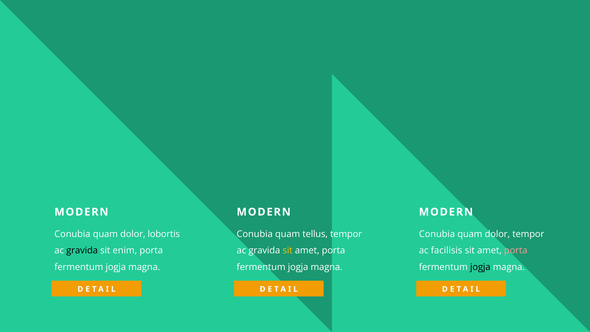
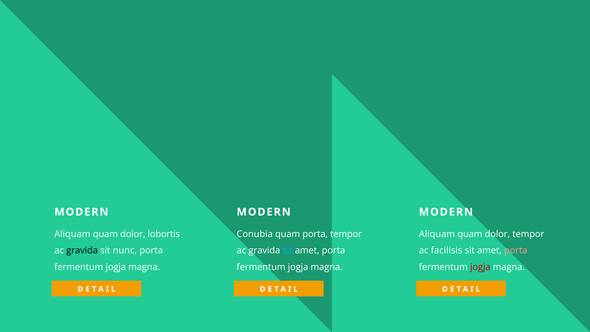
Conubia: Conubia -> Aliquam (72, 234)
quam tellus: tellus -> porta (315, 234)
Conubia: Conubia -> Aliquam (437, 234)
enim: enim -> nunc (125, 250)
sit colour: yellow -> light blue (288, 250)
jogja colour: black -> red (480, 267)
